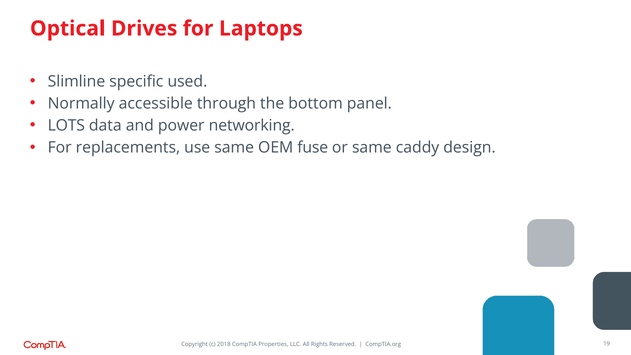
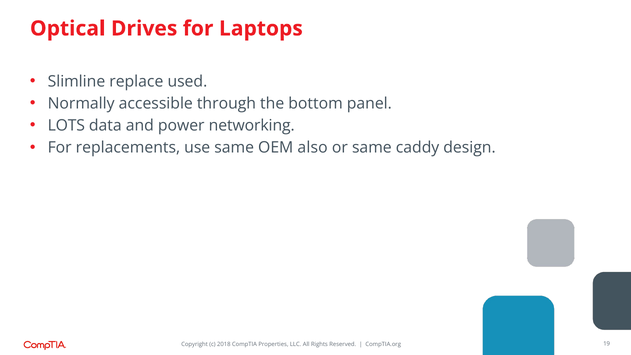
specific: specific -> replace (136, 81)
fuse: fuse -> also (313, 148)
